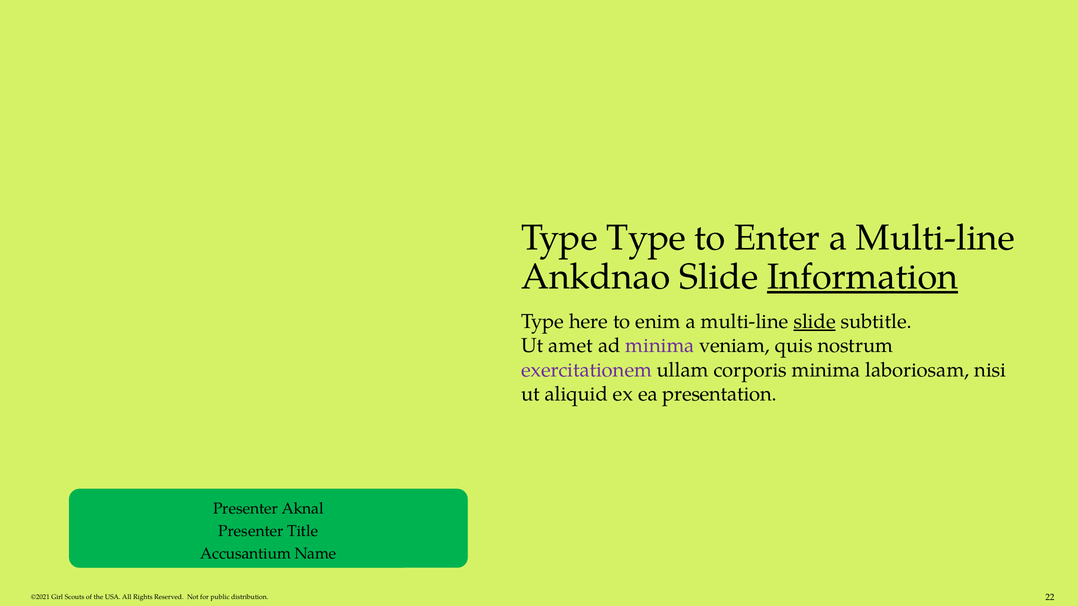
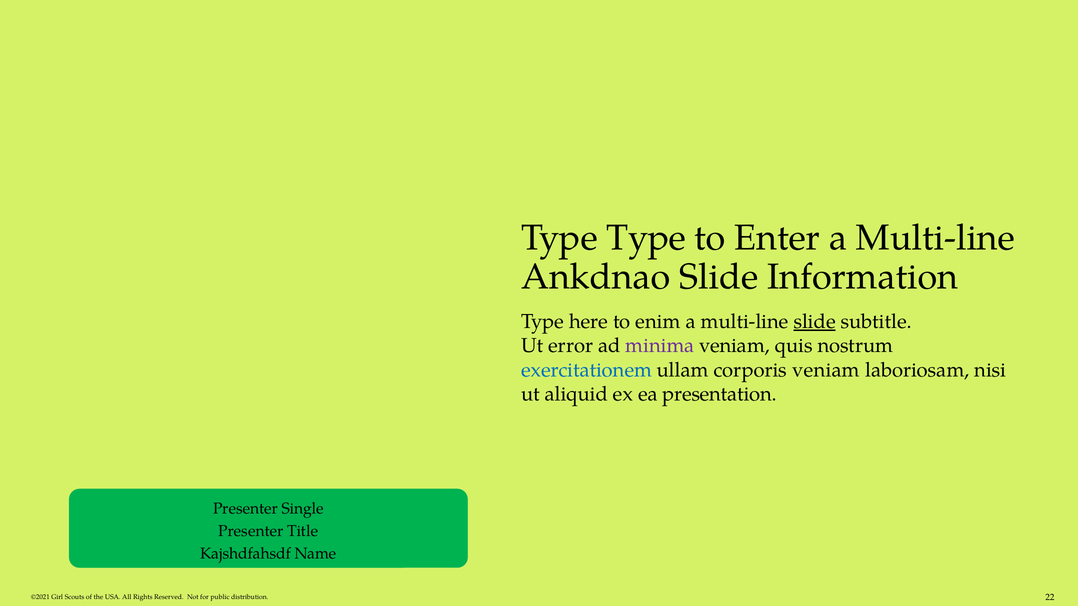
Information underline: present -> none (863, 277)
amet: amet -> error (571, 346)
exercitationem colour: purple -> blue (587, 370)
corporis minima: minima -> veniam (826, 370)
Aknal: Aknal -> Single (303, 509)
Accusantium: Accusantium -> Kajshdfahsdf (246, 554)
